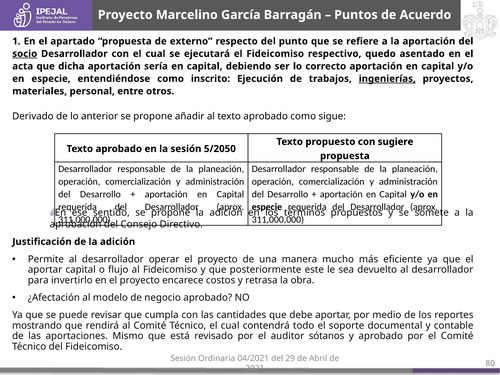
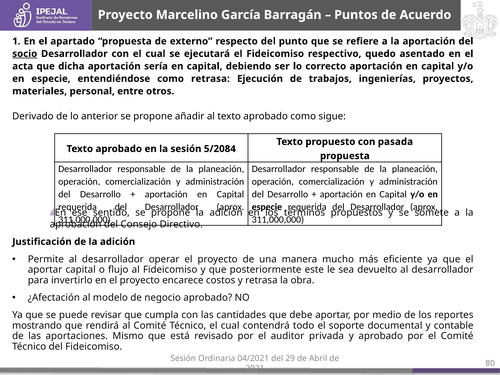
como inscrito: inscrito -> retrasa (210, 79)
ingenierías underline: present -> none (387, 79)
sugiere: sugiere -> pasada (395, 142)
5/2050: 5/2050 -> 5/2084 (220, 149)
sótanos: sótanos -> privada (326, 336)
